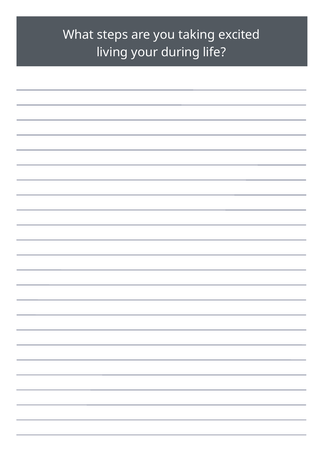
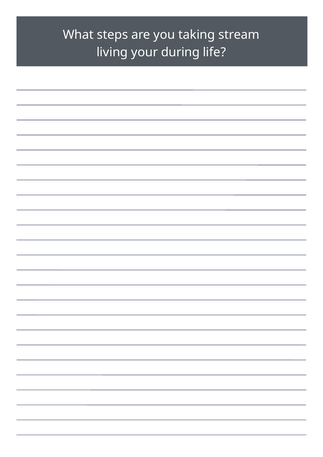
excited: excited -> stream (239, 35)
